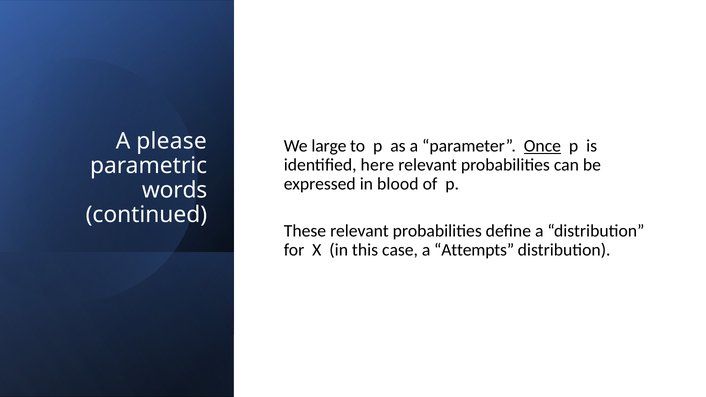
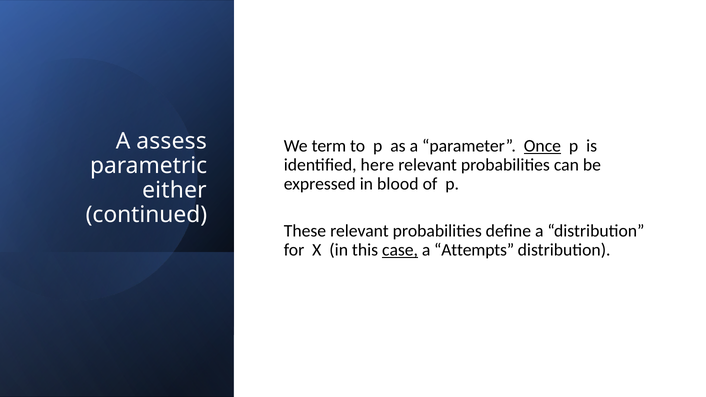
please: please -> assess (172, 141)
large: large -> term (329, 146)
words: words -> either (174, 190)
case underline: none -> present (400, 250)
